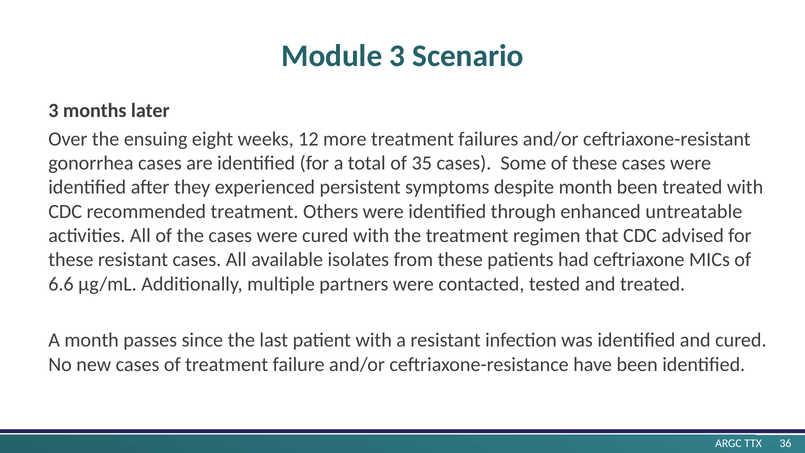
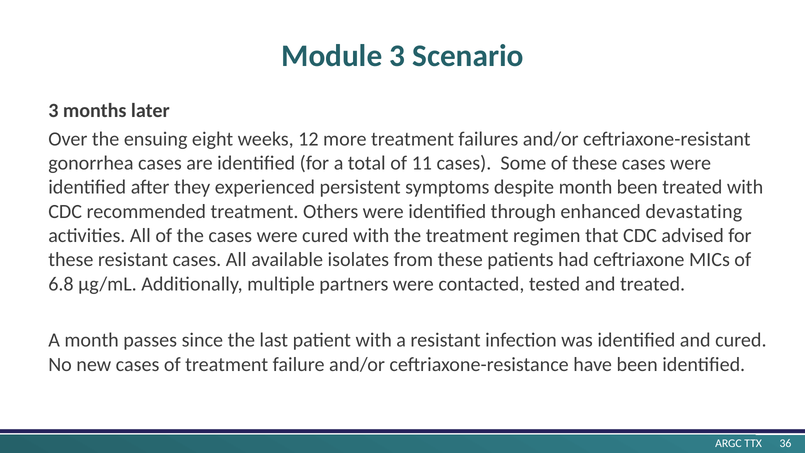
35: 35 -> 11 (422, 163)
untreatable: untreatable -> devastating (694, 211)
6.6: 6.6 -> 6.8 (61, 284)
